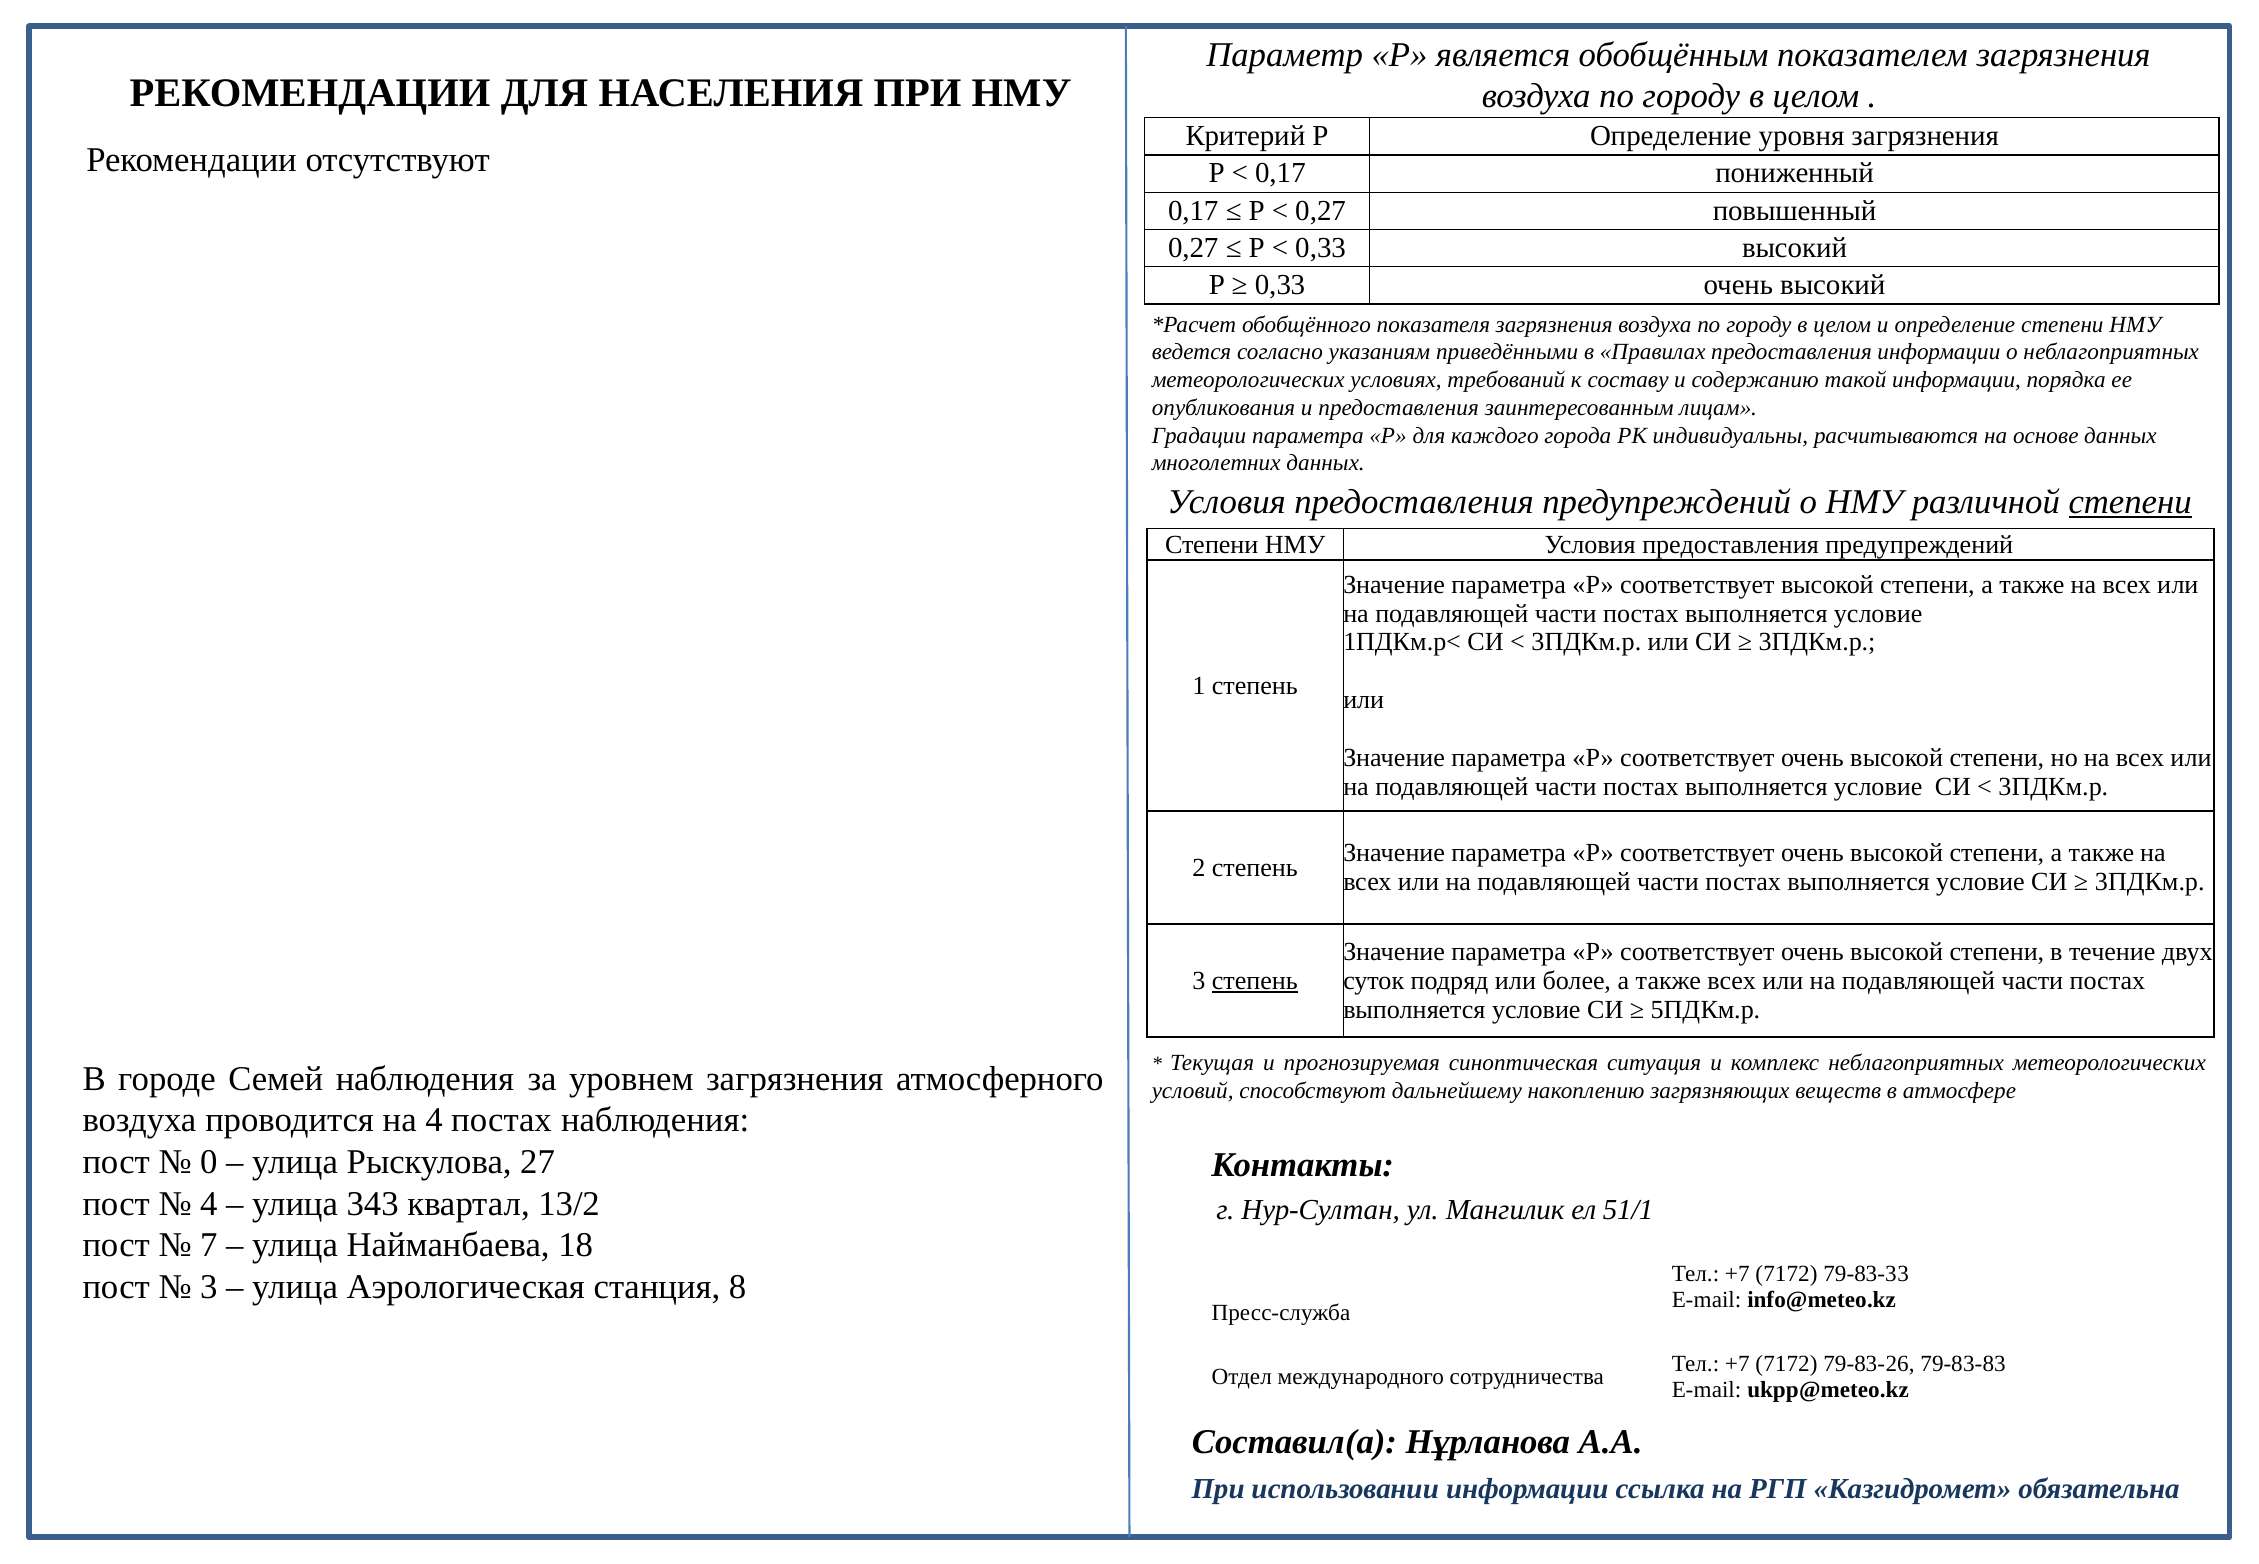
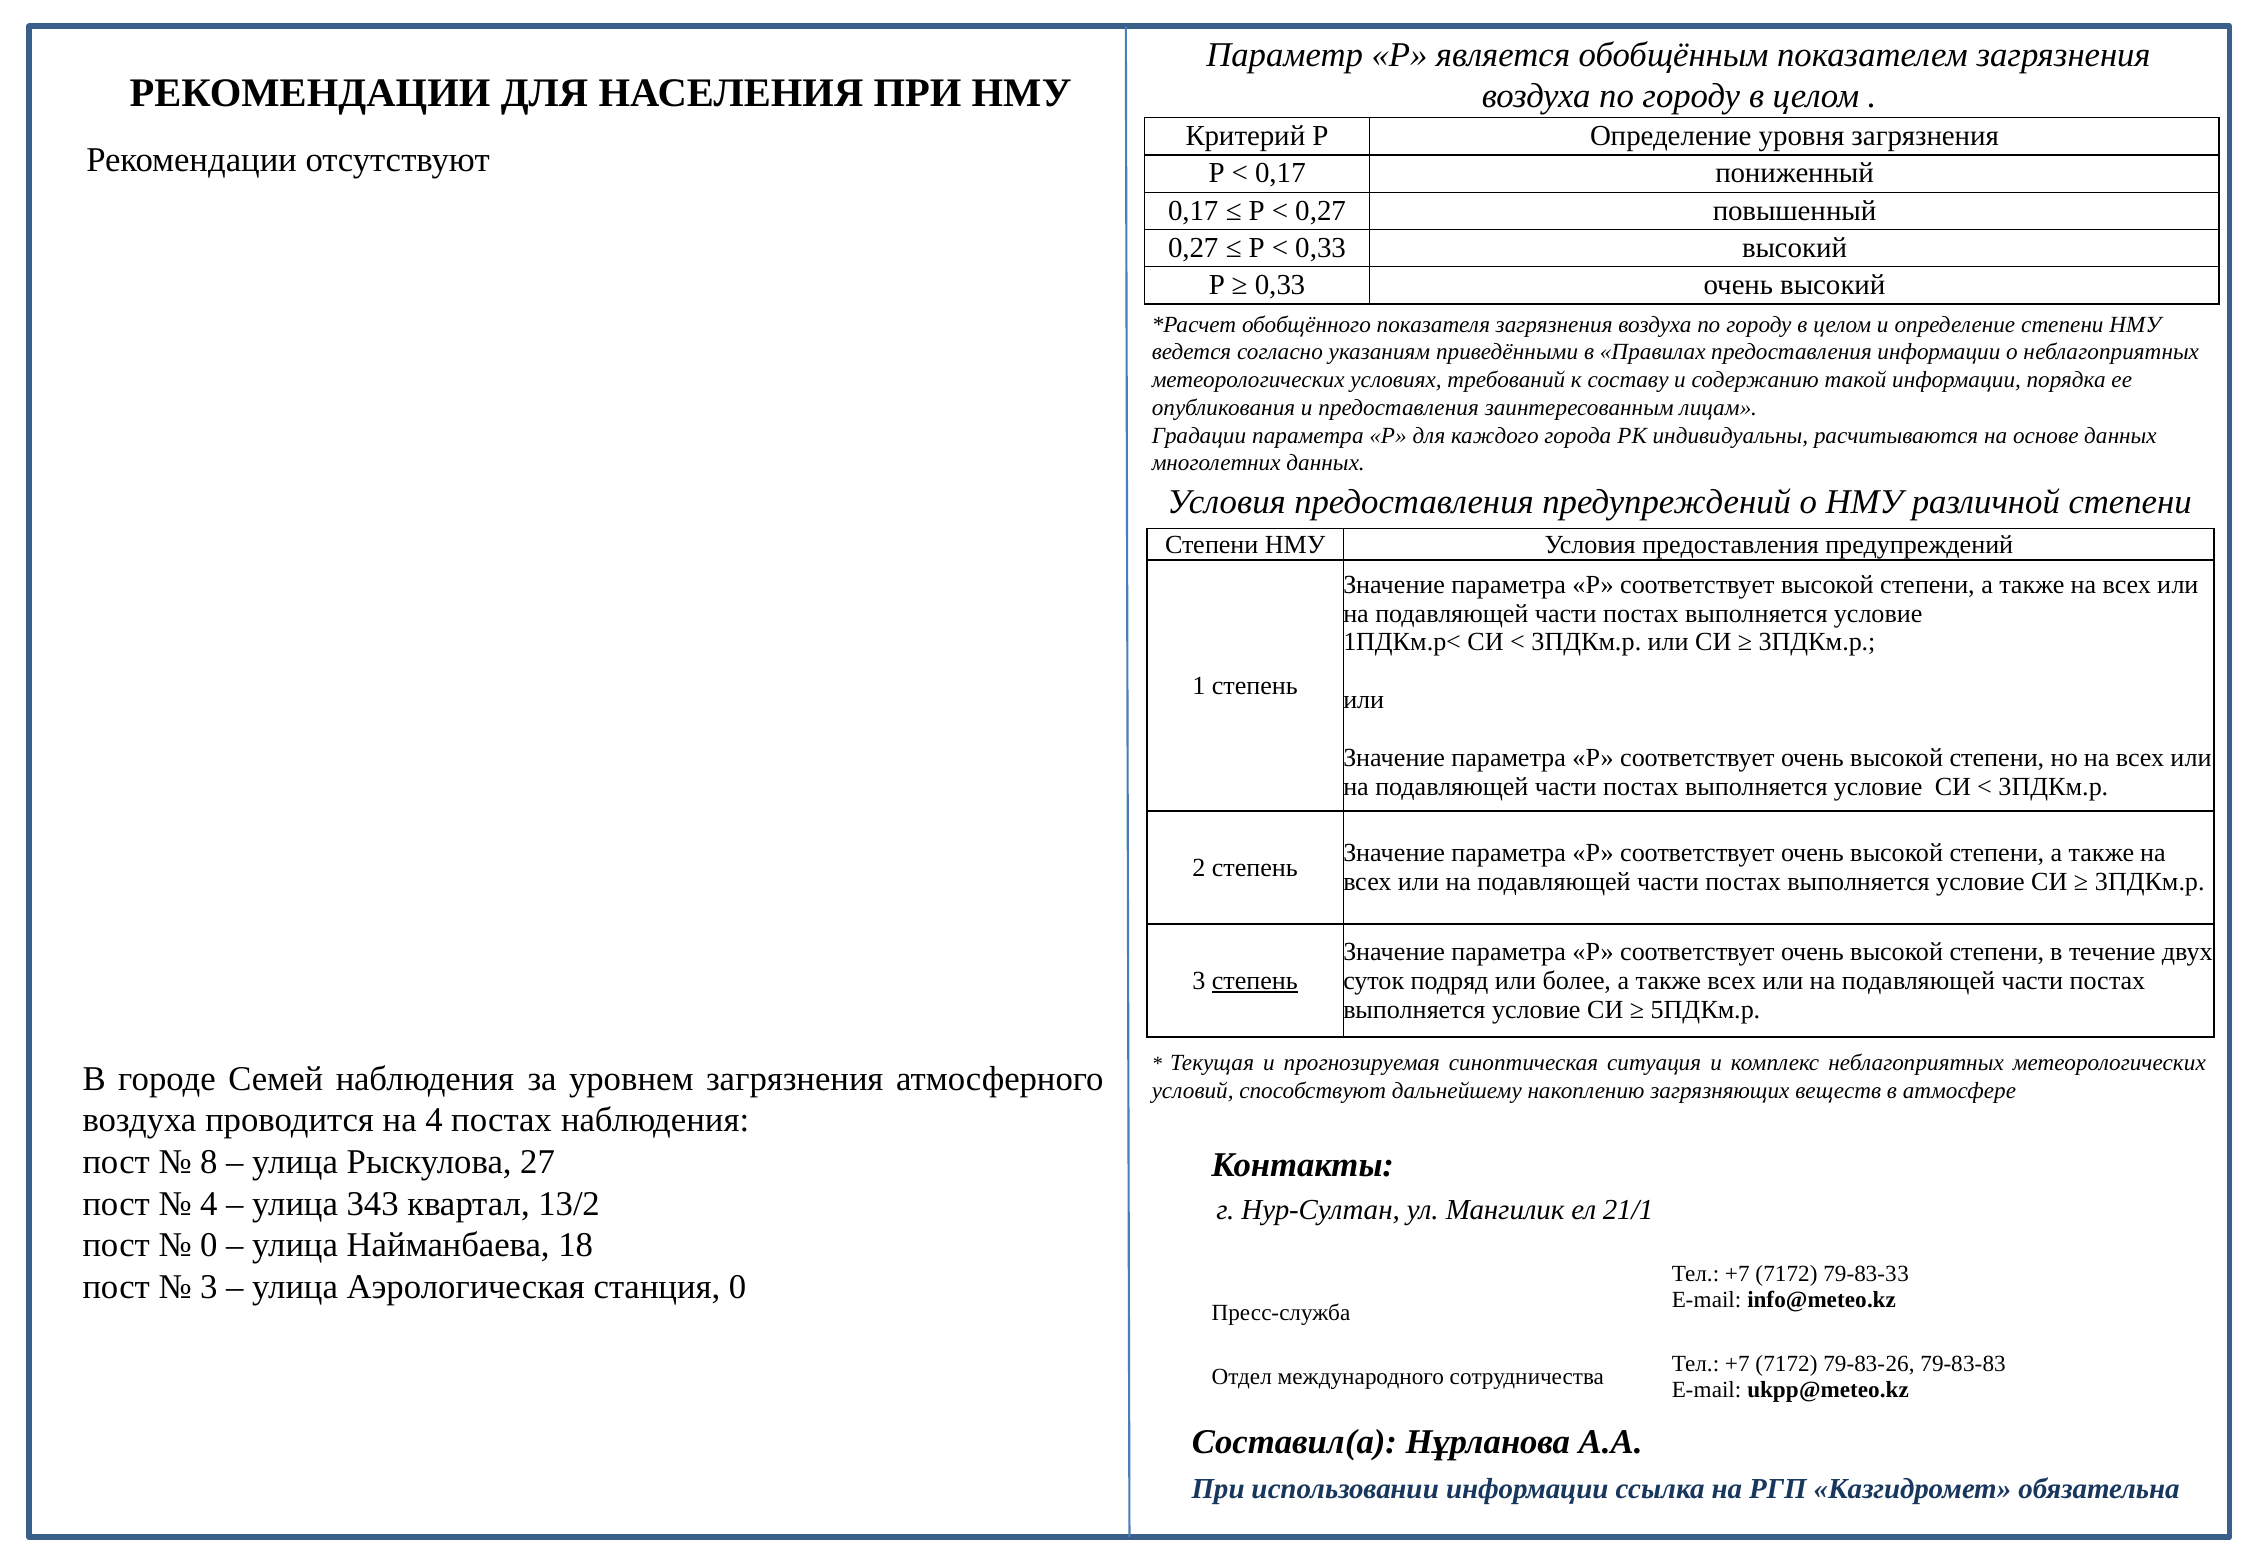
степени underline: present -> none (2130, 502)
0: 0 -> 8 (209, 1162)
51/1: 51/1 -> 21/1 (1628, 1210)
7: 7 -> 0 (209, 1245)
станция 8: 8 -> 0 (738, 1287)
